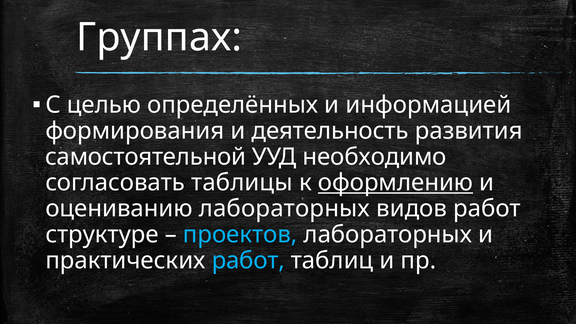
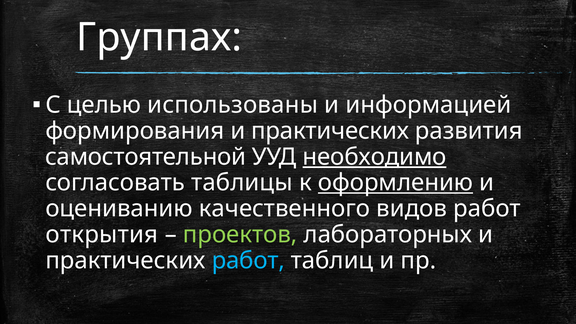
определённых: определённых -> использованы (233, 105)
формирования и деятельность: деятельность -> практических (330, 131)
необходимо underline: none -> present (375, 157)
оцениванию лабораторных: лабораторных -> качественного (285, 209)
структуре: структуре -> открытия (102, 235)
проектов colour: light blue -> light green (240, 235)
